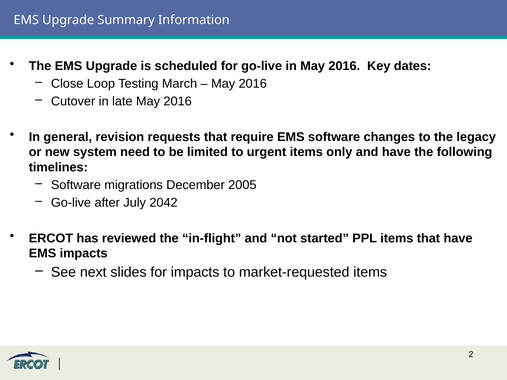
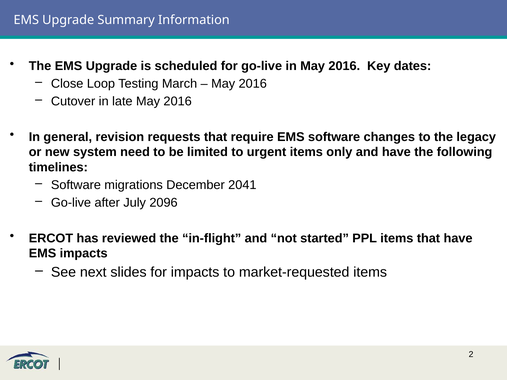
2005: 2005 -> 2041 (242, 185)
2042: 2042 -> 2096 (164, 203)
